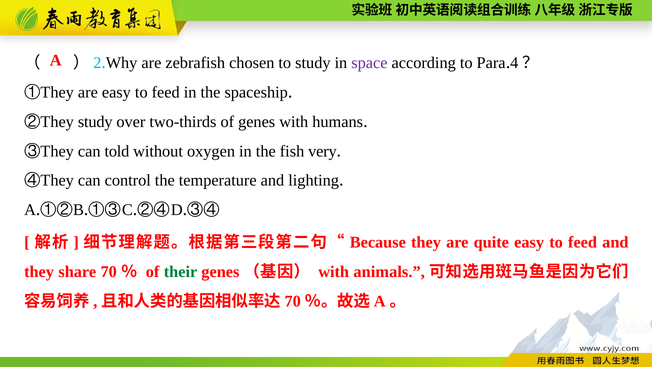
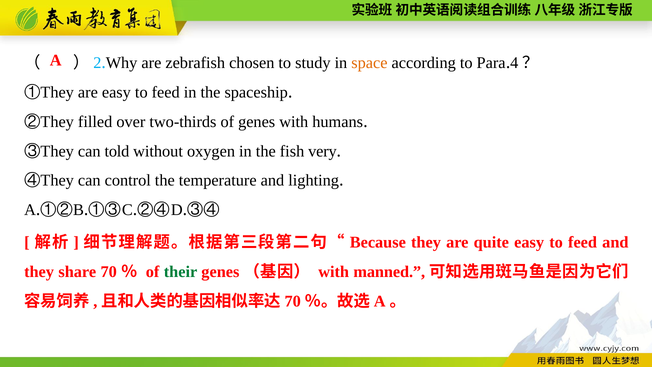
space colour: purple -> orange (369, 63)
②They study: study -> filled (95, 122)
animals: animals -> manned (389, 272)
